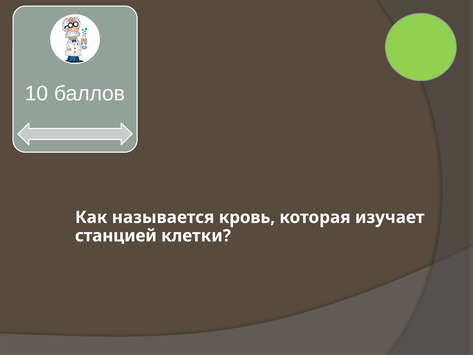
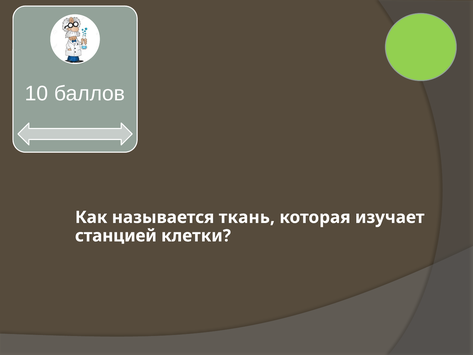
кровь: кровь -> ткань (247, 217)
